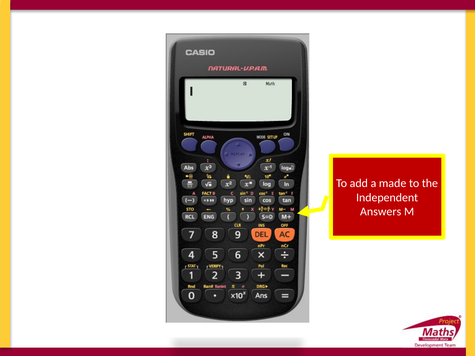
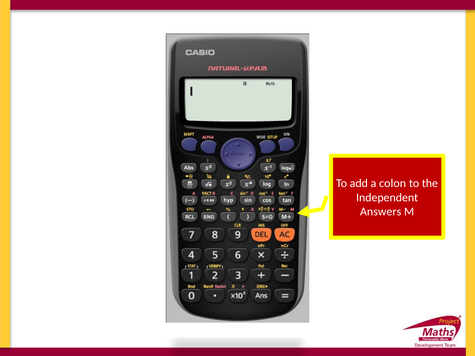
made: made -> colon (393, 183)
